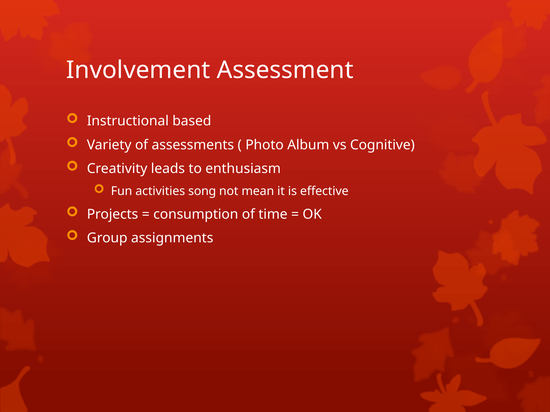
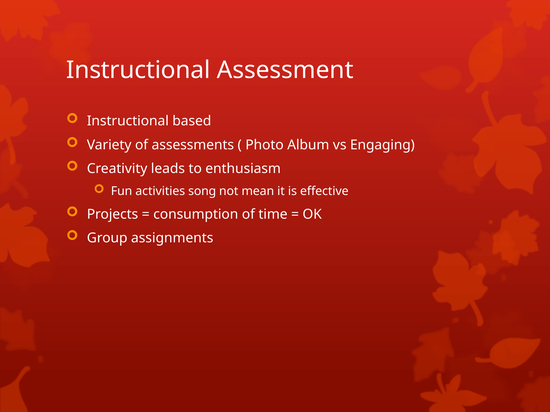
Involvement: Involvement -> Instructional (138, 70)
Cognitive: Cognitive -> Engaging (382, 145)
